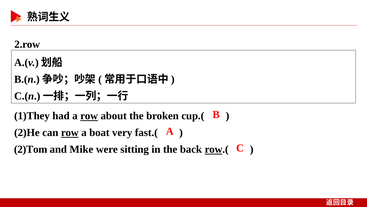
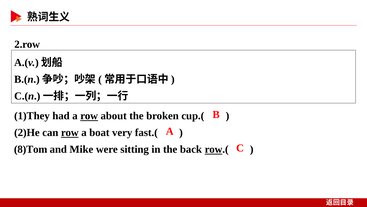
2)Tom: 2)Tom -> 8)Tom (31, 149)
